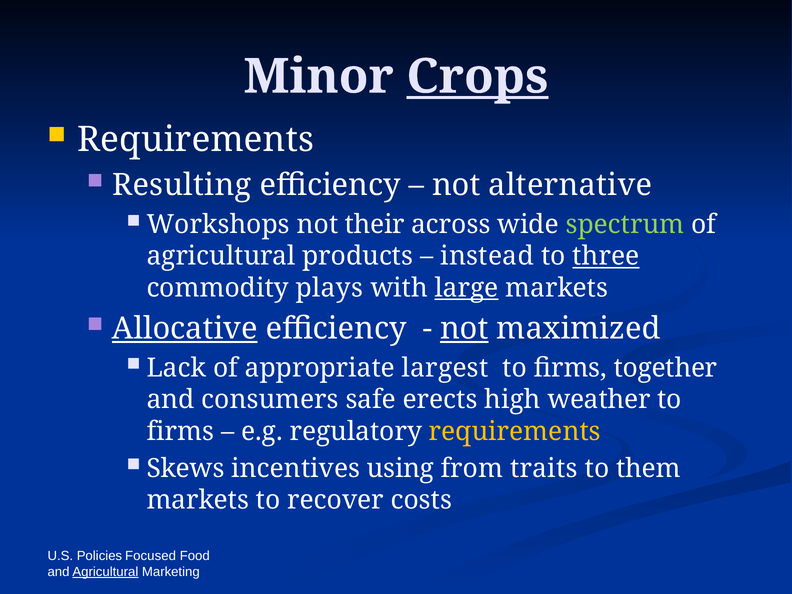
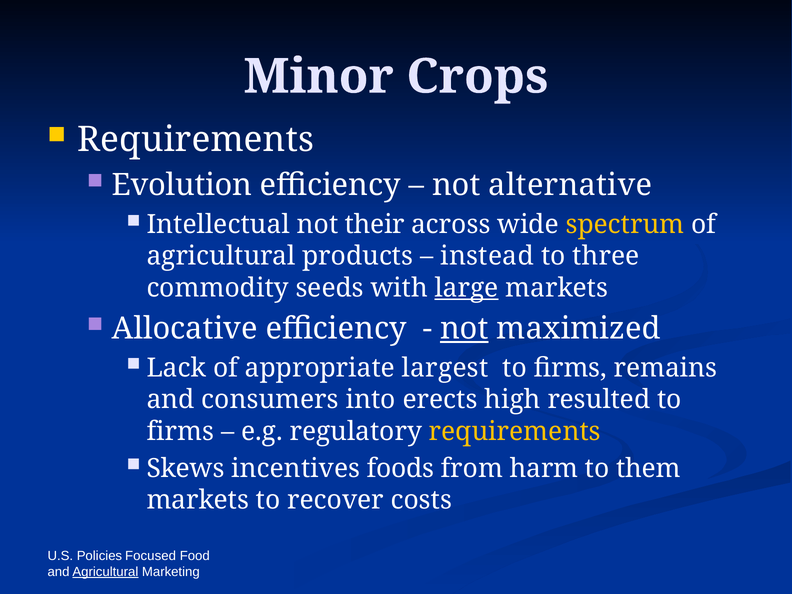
Crops underline: present -> none (477, 77)
Resulting: Resulting -> Evolution (182, 185)
Workshops: Workshops -> Intellectual (218, 225)
spectrum colour: light green -> yellow (625, 225)
three underline: present -> none (606, 256)
plays: plays -> seeds (330, 288)
Allocative underline: present -> none (185, 329)
together: together -> remains (665, 368)
safe: safe -> into (371, 400)
weather: weather -> resulted (599, 400)
using: using -> foods (401, 468)
traits: traits -> harm (544, 468)
